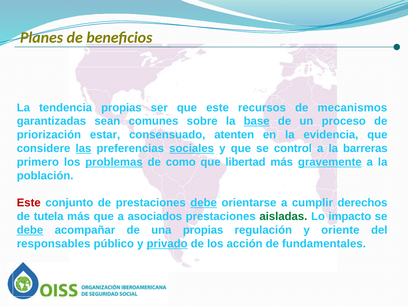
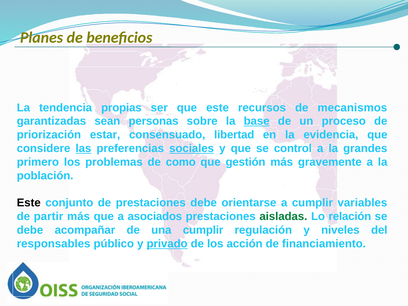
comunes: comunes -> personas (154, 121)
atenten: atenten -> libertad (234, 135)
barreras: barreras -> grandes (365, 148)
problemas underline: present -> none (114, 162)
libertad: libertad -> gestión (246, 162)
gravemente underline: present -> none (330, 162)
Este colour: red -> black (29, 203)
debe underline: present -> none (204, 203)
derechos: derechos -> variables (362, 203)
tutela: tutela -> partir (49, 216)
impacto: impacto -> relación (350, 216)
debe underline: present -> none (30, 230)
una propias: propias -> cumplir (203, 230)
oriente: oriente -> niveles (340, 230)
fundamentales: fundamentales -> financiamiento (324, 244)
